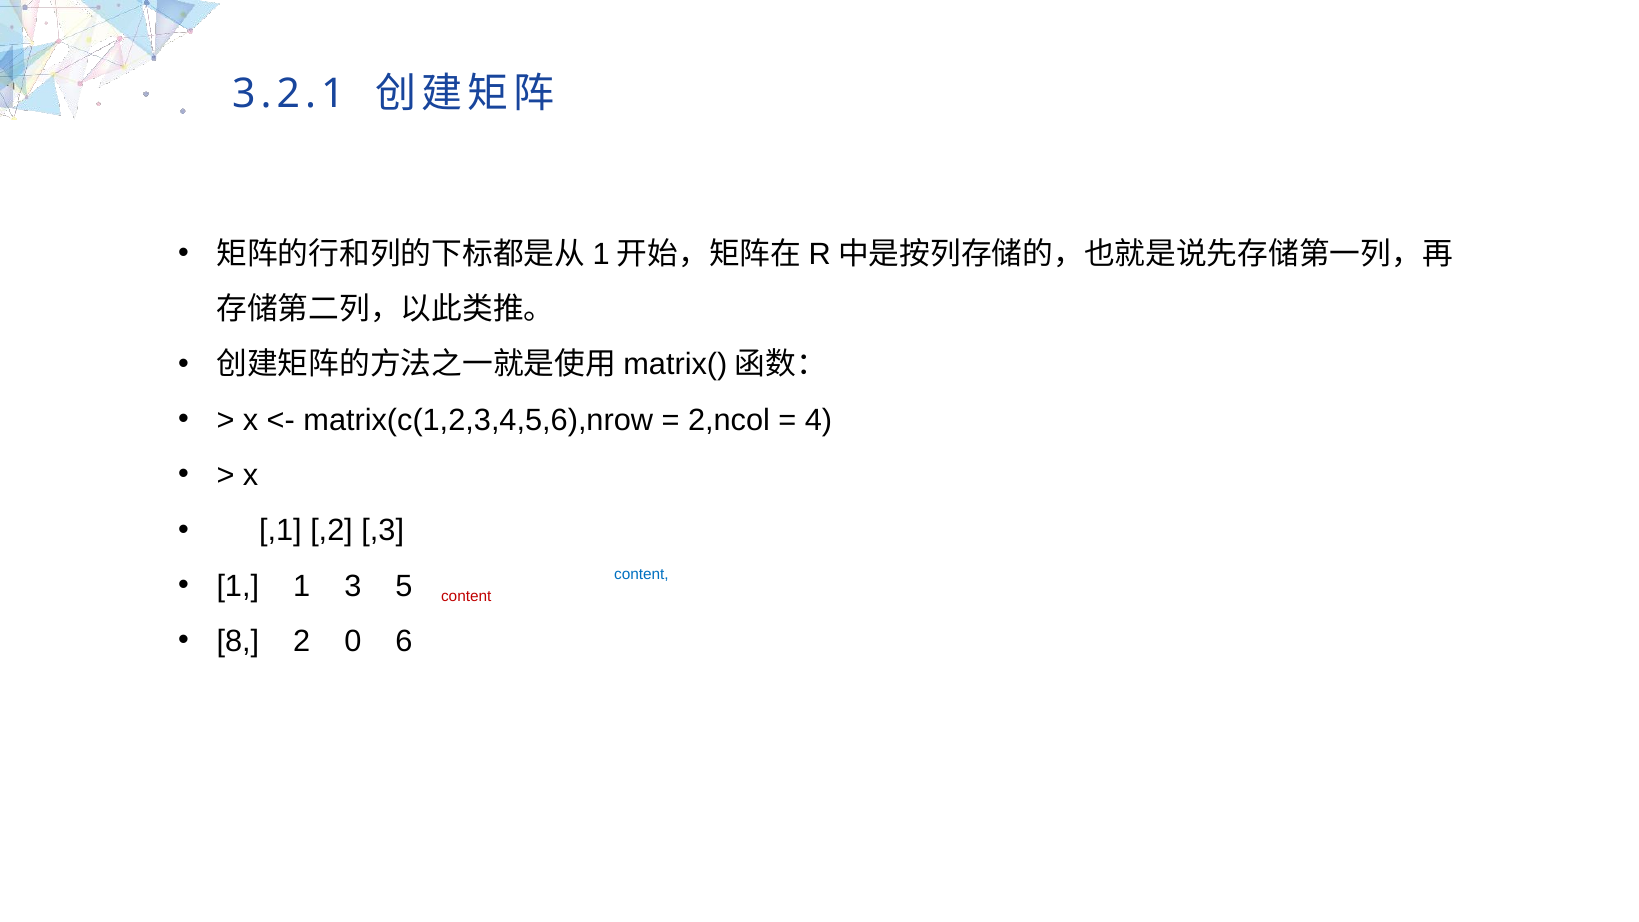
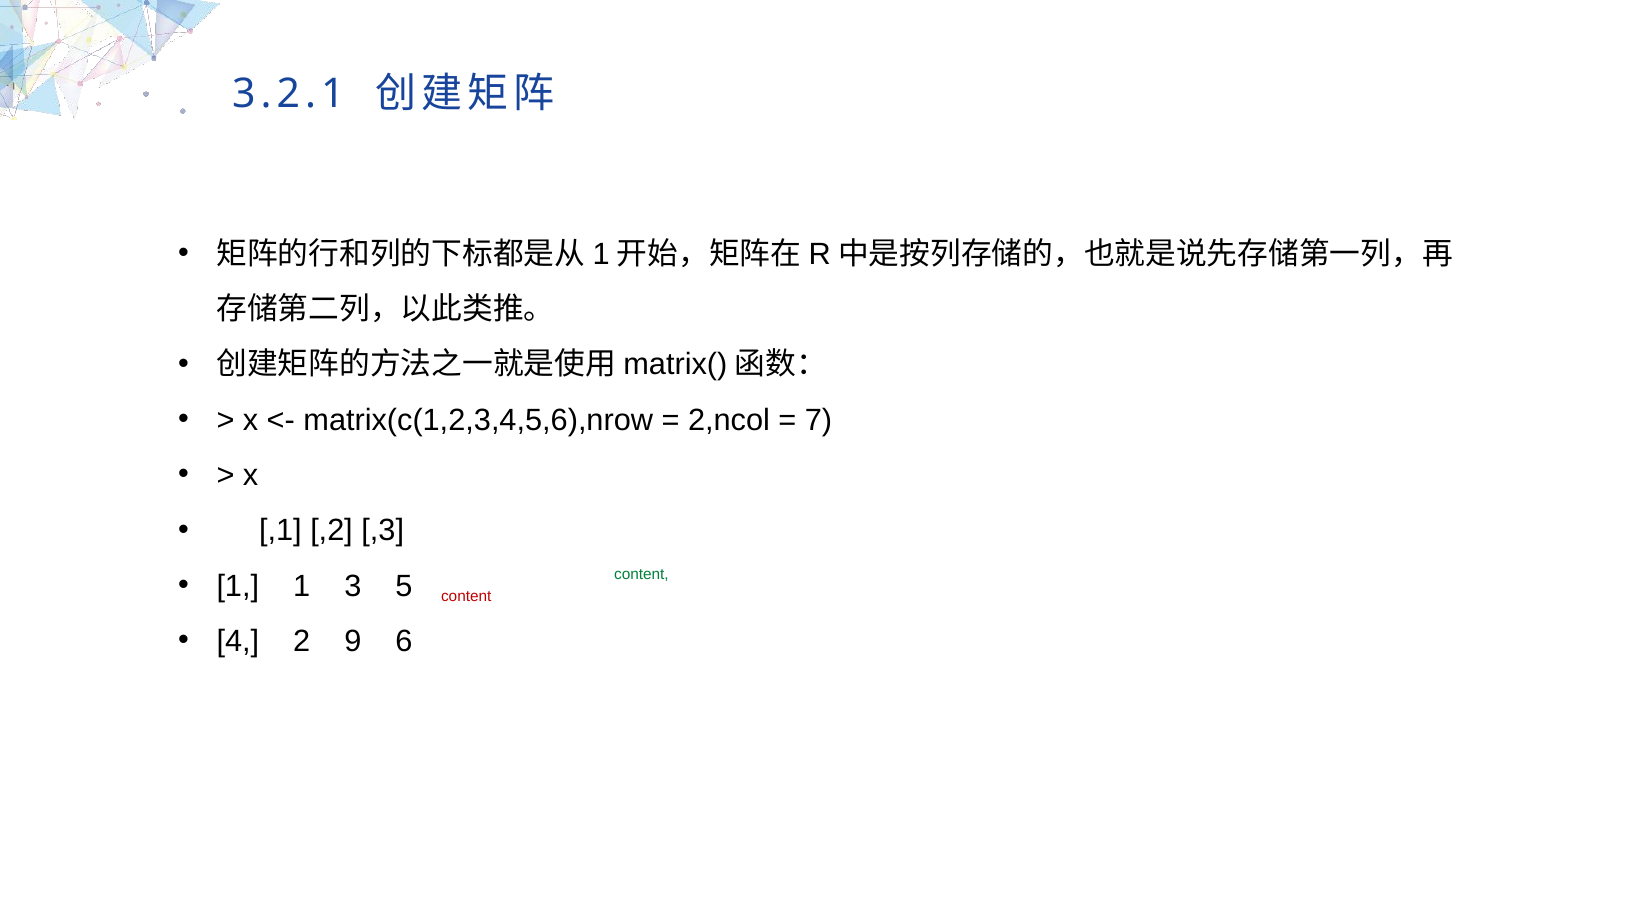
4: 4 -> 7 (819, 420)
content colour: blue -> green (641, 575)
8: 8 -> 4 (238, 641)
0: 0 -> 9 (353, 641)
